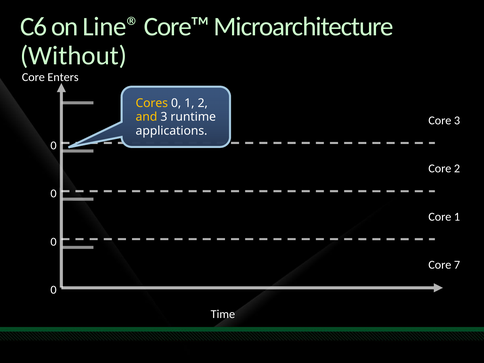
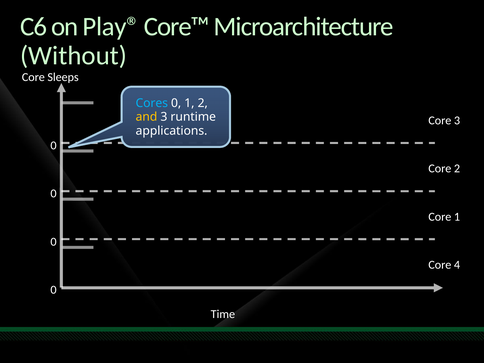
Line®: Line® -> Play® (111, 27)
Enters: Enters -> Sleeps (63, 77)
Cores colour: yellow -> light blue (152, 103)
7: 7 -> 4 (457, 265)
